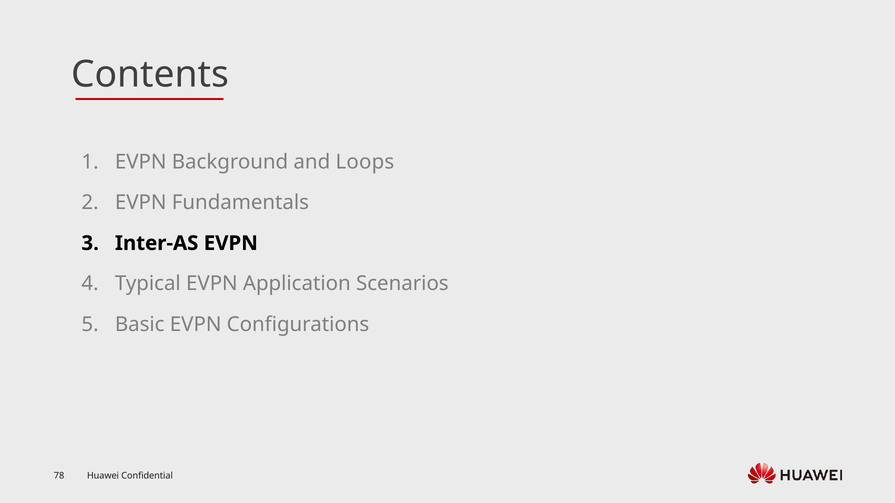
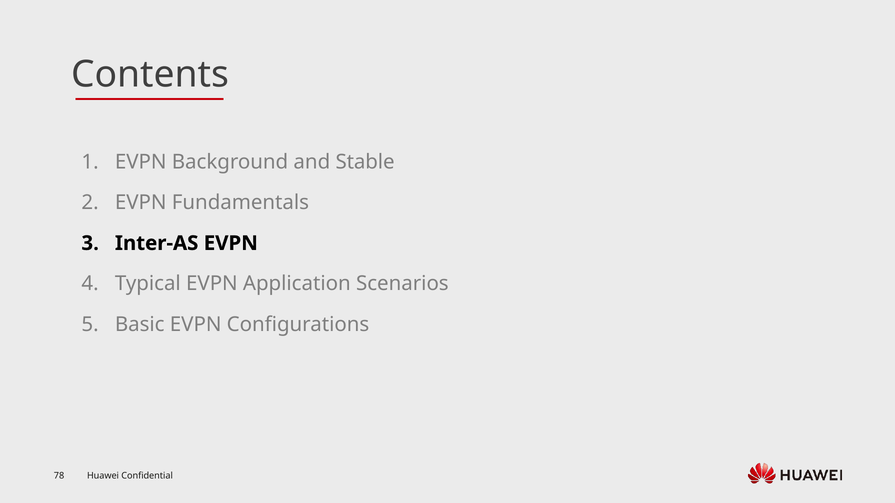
Loops: Loops -> Stable (365, 162)
